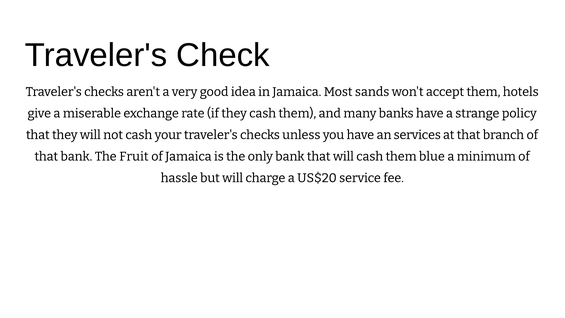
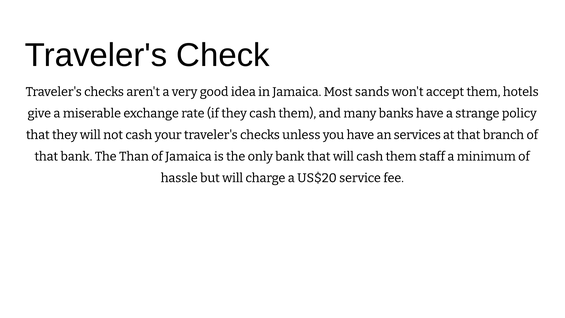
Fruit: Fruit -> Than (134, 156)
blue: blue -> staff (432, 156)
